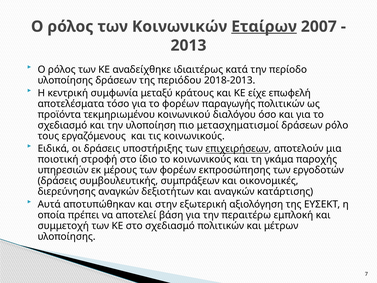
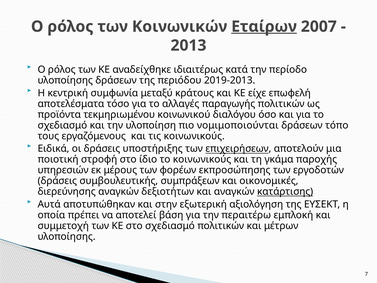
2018-2013: 2018-2013 -> 2019-2013 (230, 80)
το φορέων: φορέων -> αλλαγές (181, 104)
μετασχηματισμοί: μετασχηματισμοί -> νομιμοποιούνται (238, 125)
ρόλο: ρόλο -> τόπο (337, 125)
κατάρτισης underline: none -> present (285, 192)
